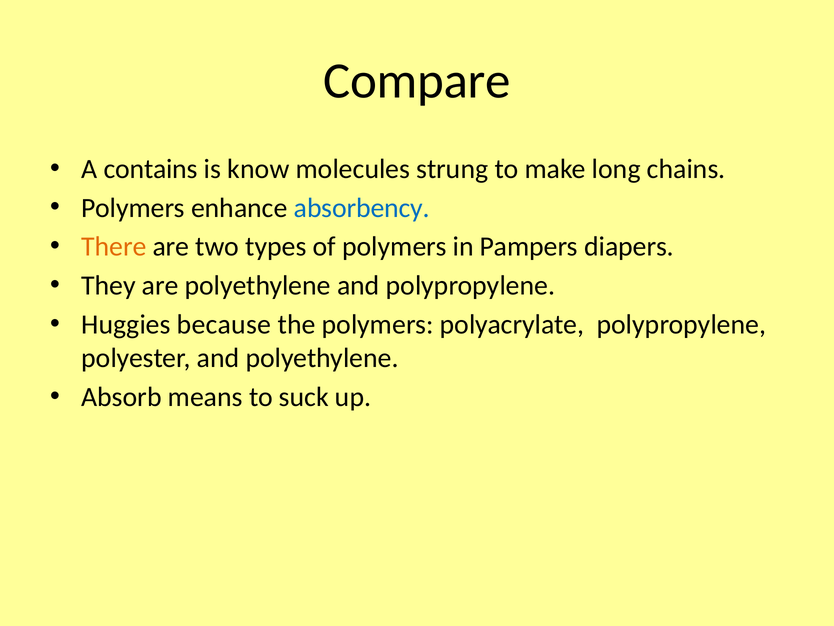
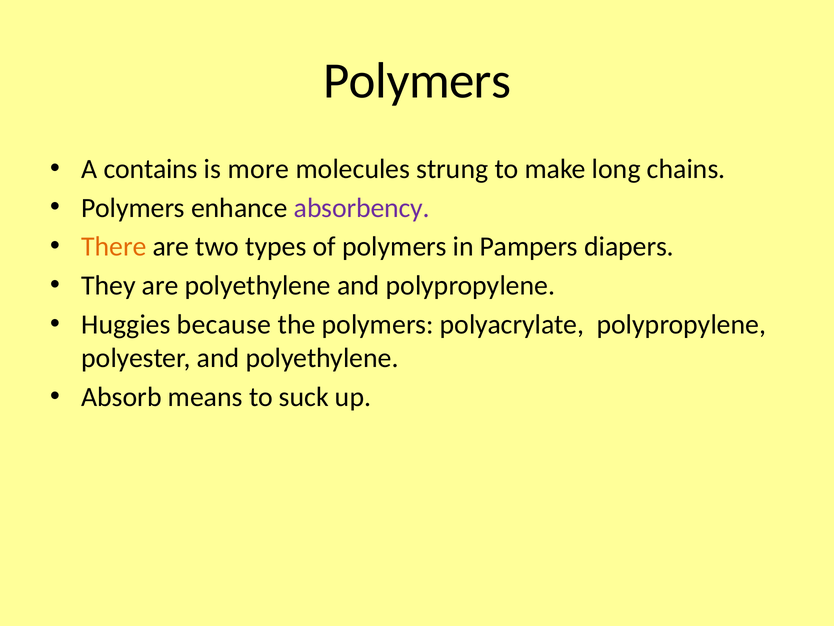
Compare: Compare -> Polymers (417, 81)
know: know -> more (258, 169)
absorbency colour: blue -> purple (362, 208)
